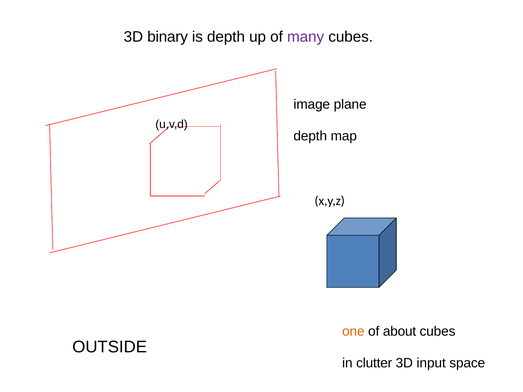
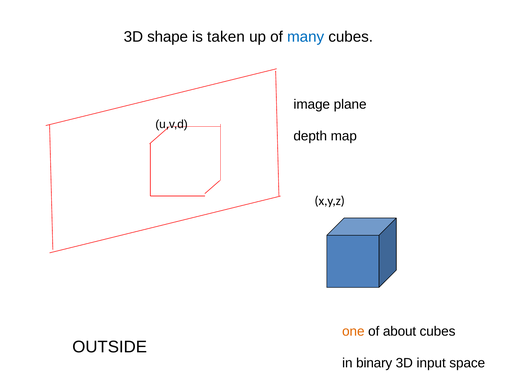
binary: binary -> shape (168, 37)
is depth: depth -> taken (226, 37)
many colour: purple -> blue (306, 37)
clutter: clutter -> binary (374, 363)
